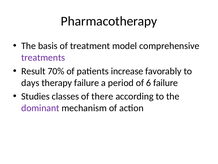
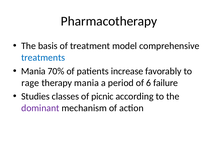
treatments colour: purple -> blue (43, 57)
Result: Result -> Mania (33, 71)
days: days -> rage (30, 83)
therapy failure: failure -> mania (87, 83)
there: there -> picnic (102, 96)
